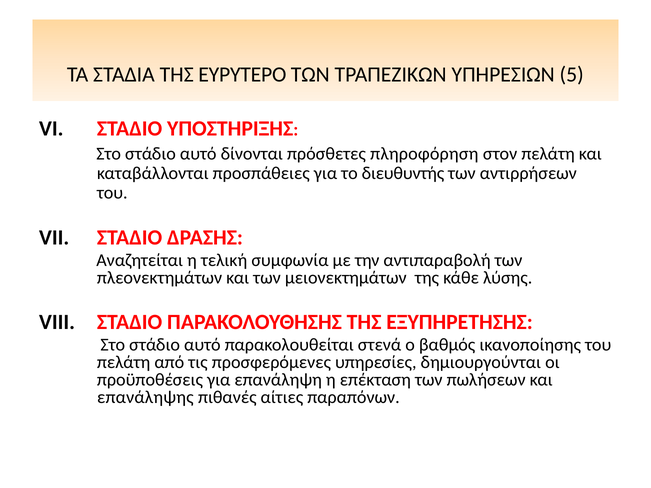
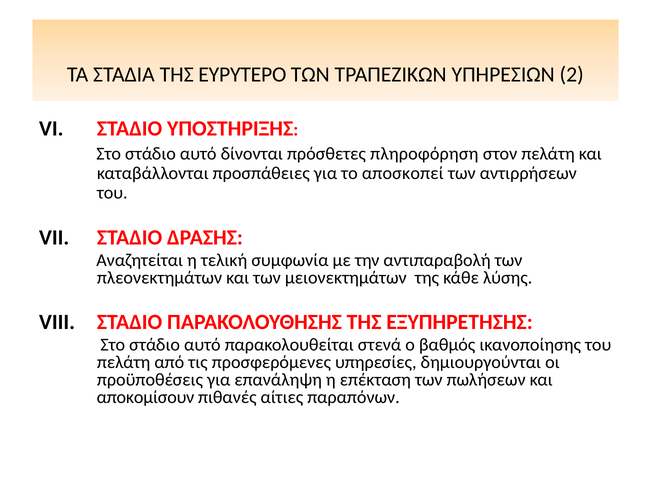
5: 5 -> 2 (572, 75)
διευθυντής: διευθυντής -> αποσκοπεί (403, 173)
επανάληψης: επανάληψης -> αποκομίσουν (146, 397)
